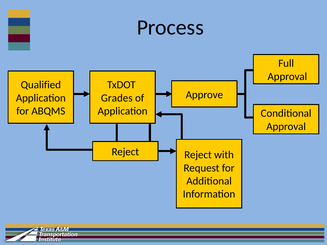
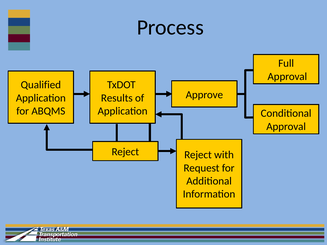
Grades: Grades -> Results (117, 98)
